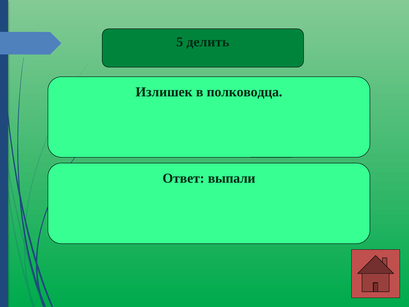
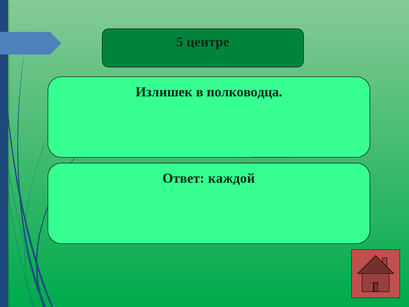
делить: делить -> центре (208, 42)
выпали: выпали -> каждой (231, 178)
